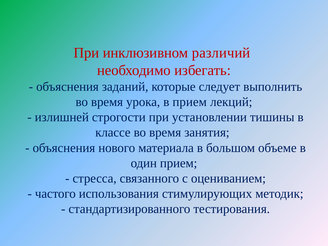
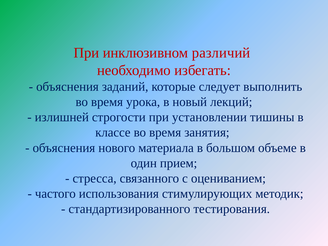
в прием: прием -> новый (190, 102)
